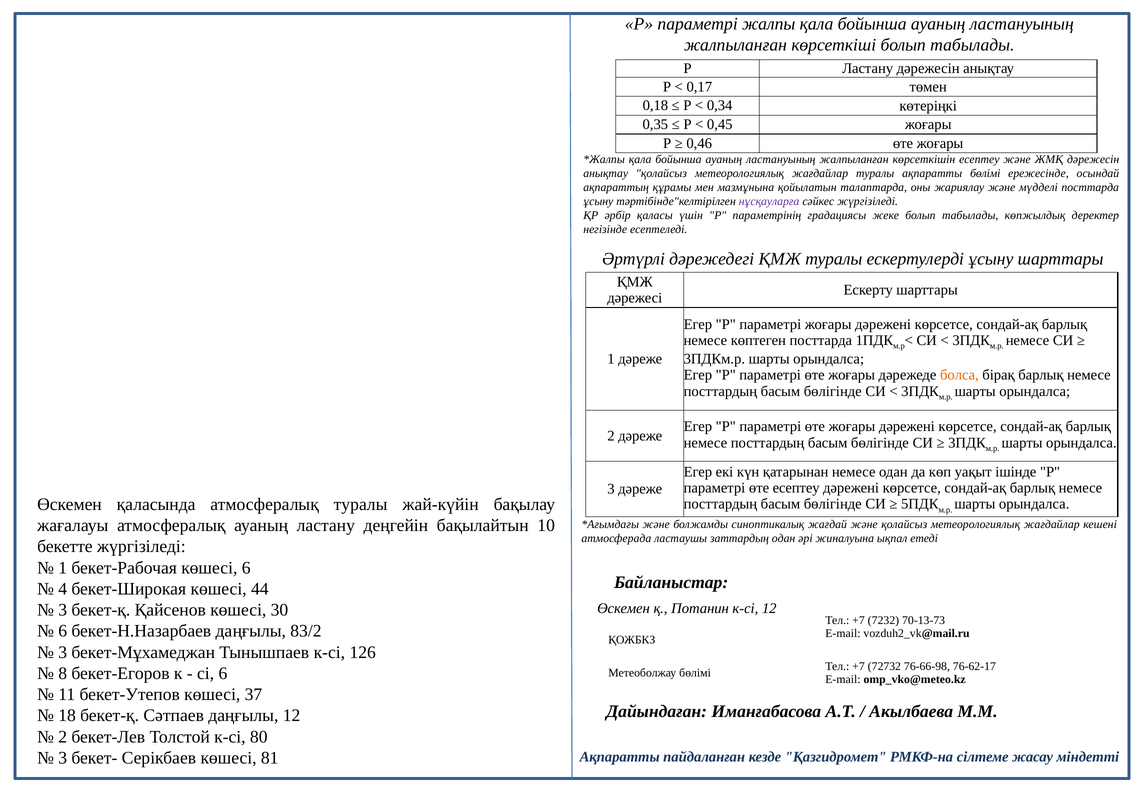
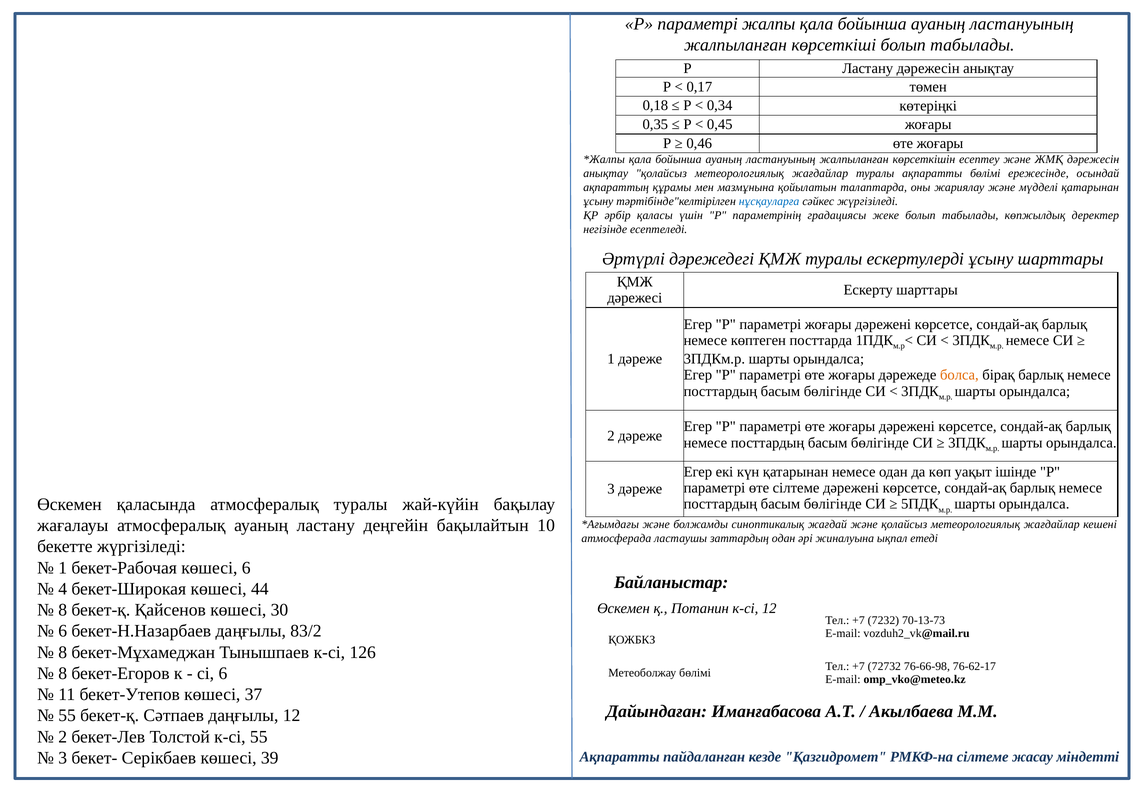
мүдделі посттарда: посттарда -> қатарынан (1090, 187)
нұсқауларға colour: purple -> blue (769, 201)
өте есептеу: есептеу -> сілтеме (796, 488)
3: 3 -> 8 (63, 610)
3: 3 -> 8 (63, 652)
18: 18 -> 55 (67, 716)
к-сі 80: 80 -> 55 (259, 737)
81: 81 -> 39 (270, 758)
